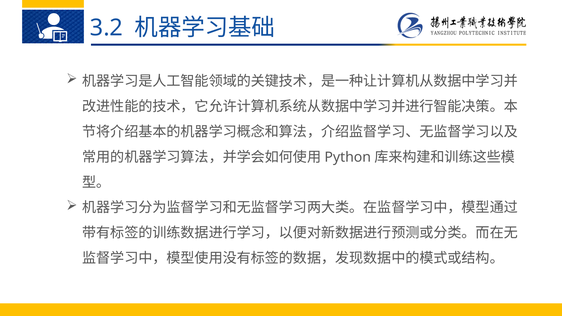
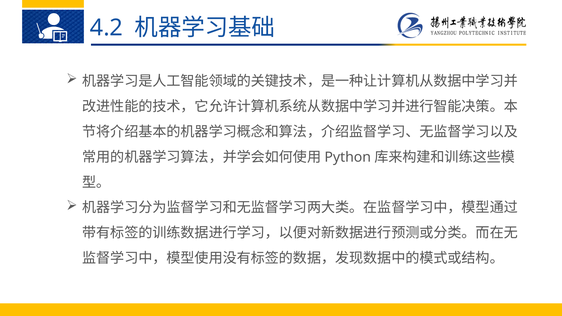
3.2: 3.2 -> 4.2 (106, 28)
